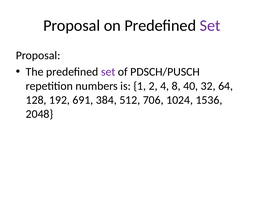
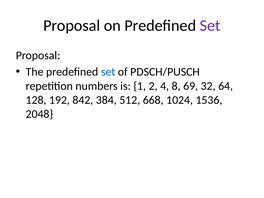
set colour: purple -> blue (108, 72)
40: 40 -> 69 (191, 86)
691: 691 -> 842 (83, 100)
706: 706 -> 668 (153, 100)
